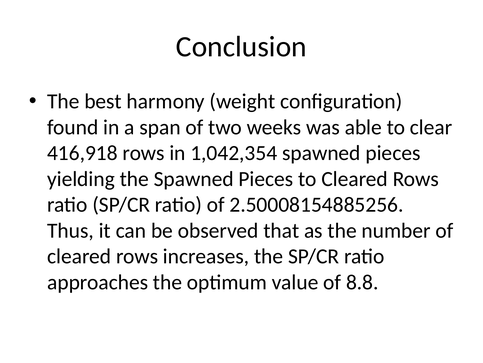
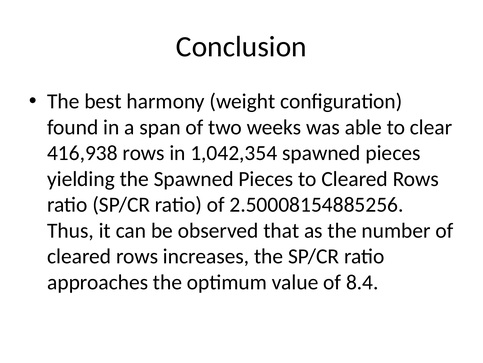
416,918: 416,918 -> 416,938 (82, 153)
8.8: 8.8 -> 8.4 (362, 282)
